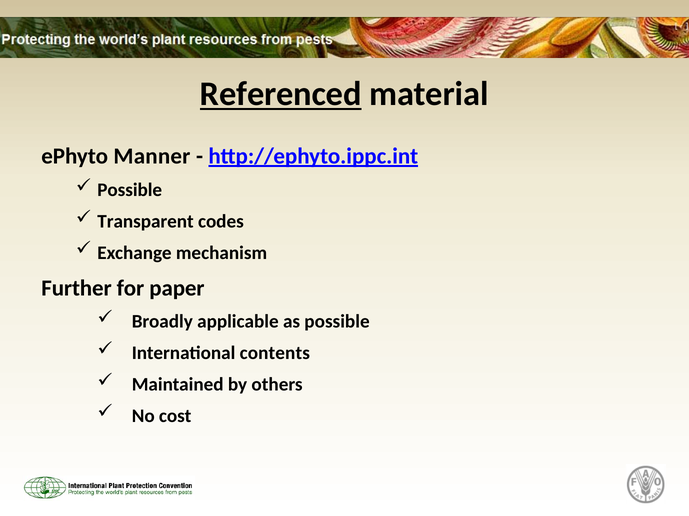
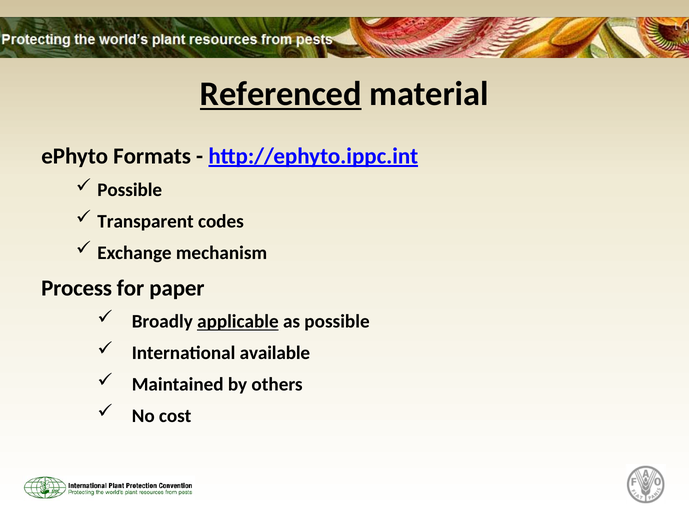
Manner: Manner -> Formats (152, 156)
Further: Further -> Process (77, 289)
applicable underline: none -> present (238, 322)
contents: contents -> available (275, 354)
